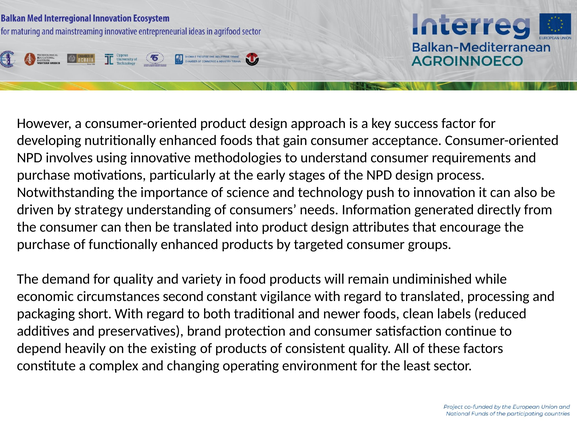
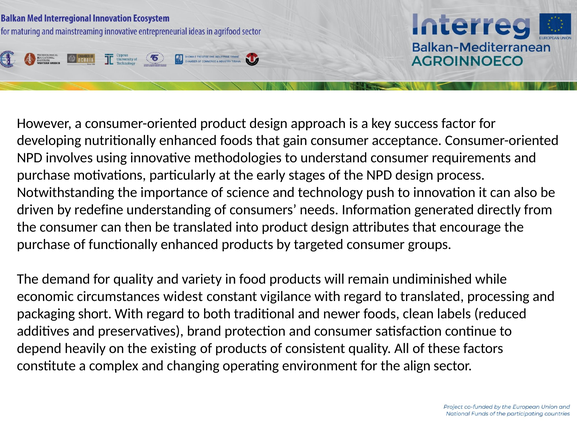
strategy: strategy -> redefine (99, 210)
second: second -> widest (183, 296)
least: least -> align (417, 366)
